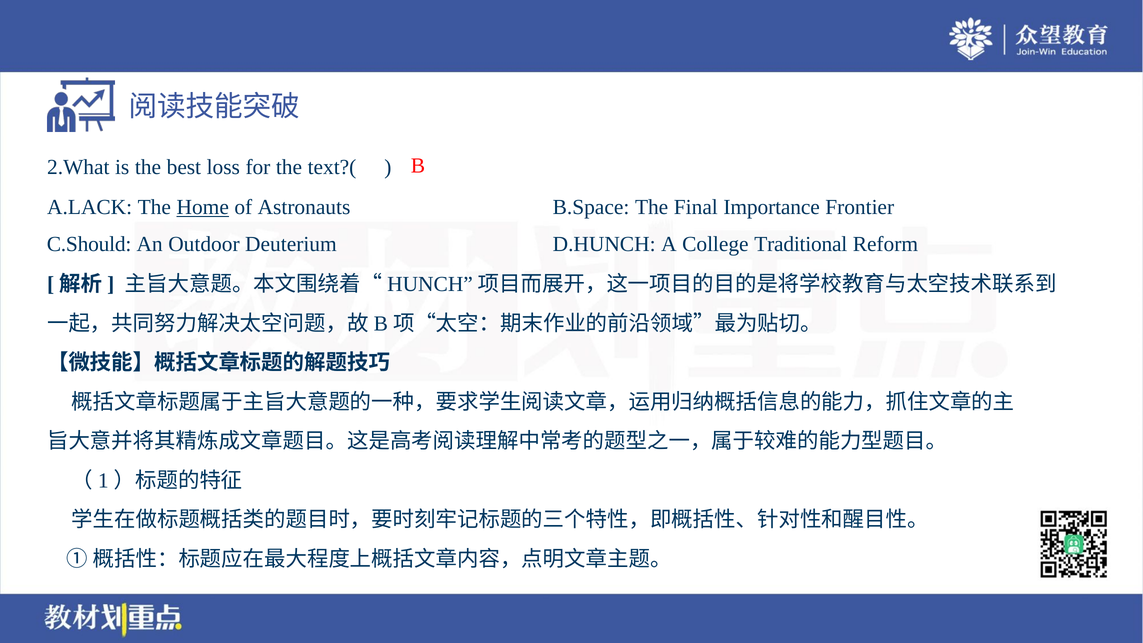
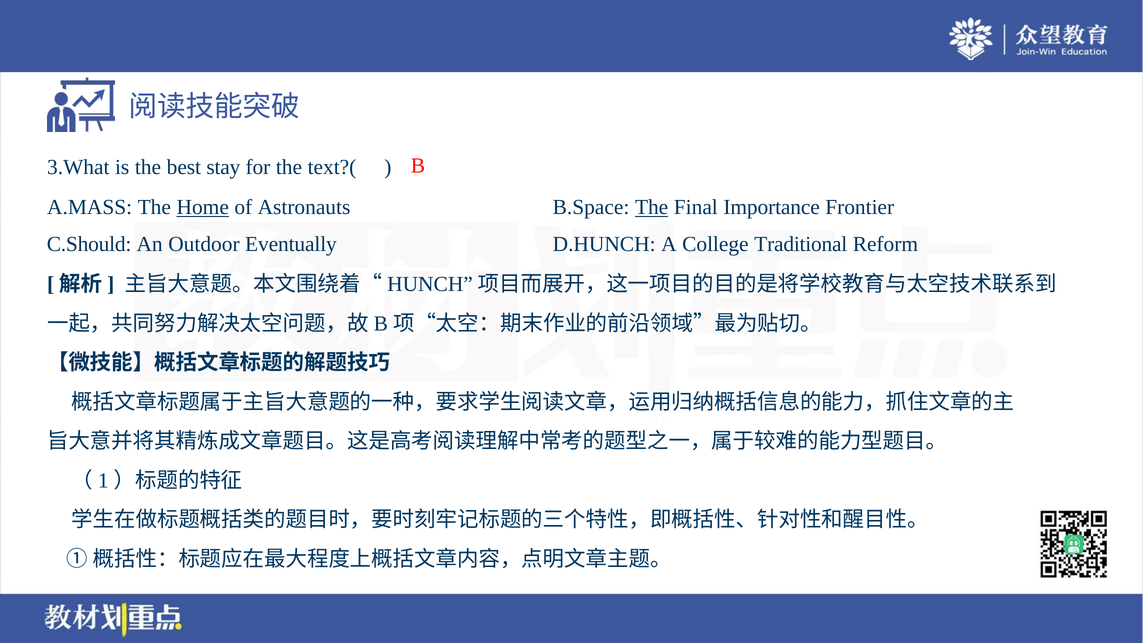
2.What: 2.What -> 3.What (78, 167)
loss: loss -> stay (223, 167)
A.LACK: A.LACK -> A.MASS (90, 207)
The underline: none -> present (652, 207)
Deuterium: Deuterium -> Eventually (291, 244)
